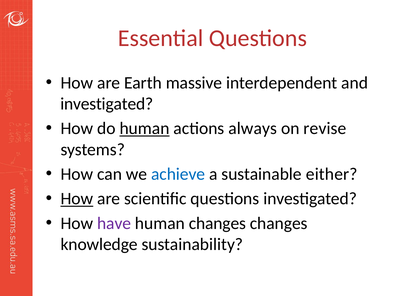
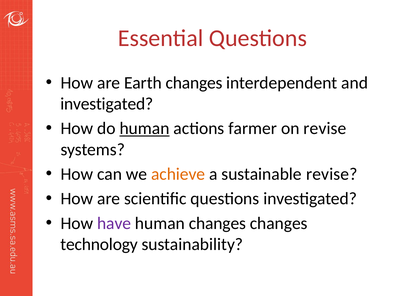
Earth massive: massive -> changes (194, 83)
always: always -> farmer (253, 128)
achieve colour: blue -> orange (178, 174)
sustainable either: either -> revise (332, 174)
How underline: present -> none (77, 198)
knowledge: knowledge -> technology (99, 244)
